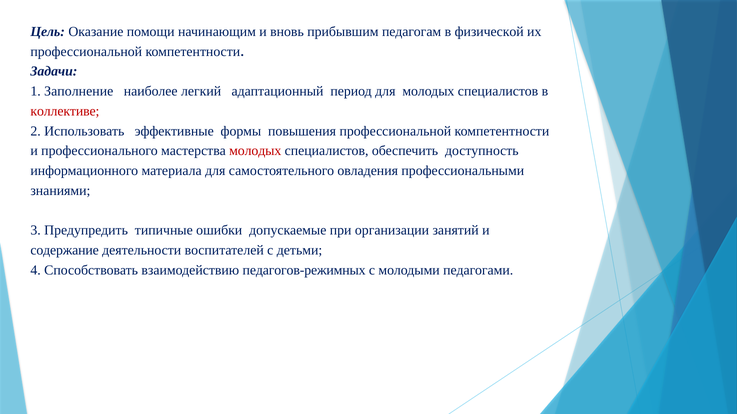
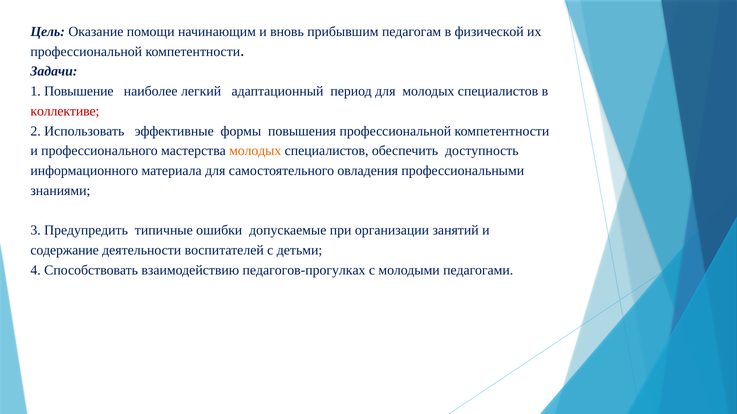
Заполнение: Заполнение -> Повышение (79, 91)
молодых colour: red -> orange (255, 151)
педагогов-режимных: педагогов-режимных -> педагогов-прогулках (304, 270)
